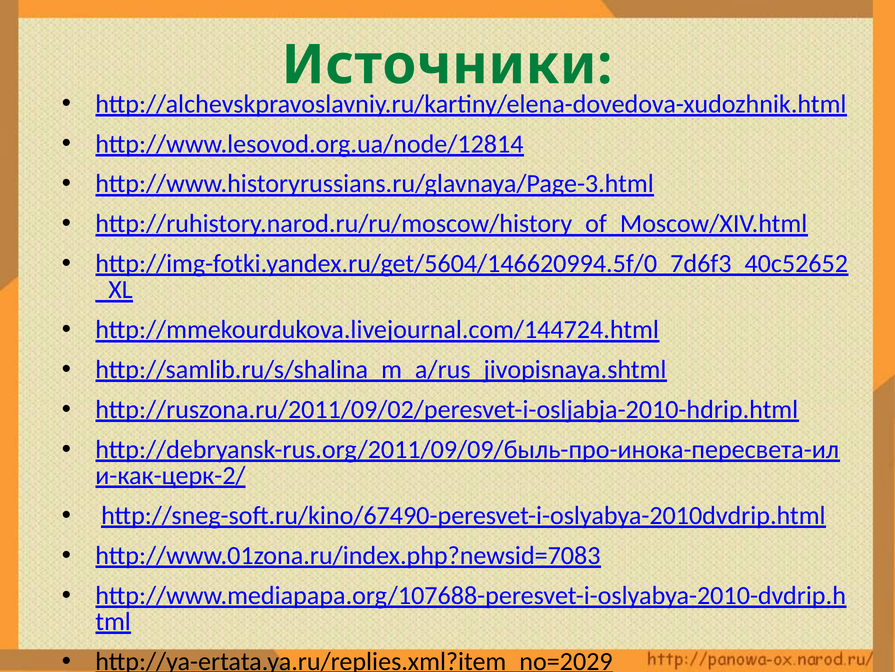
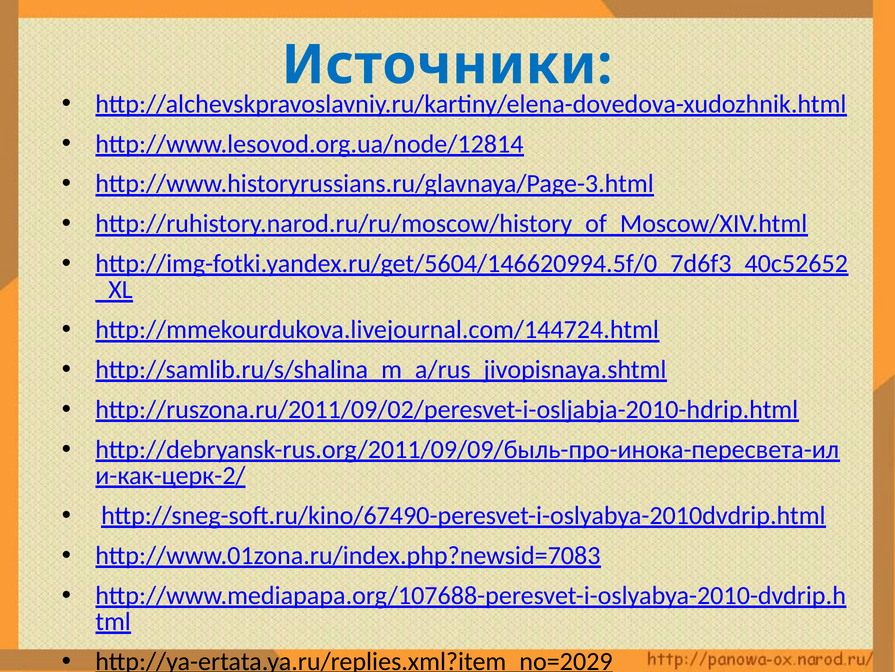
Источники colour: green -> blue (447, 65)
